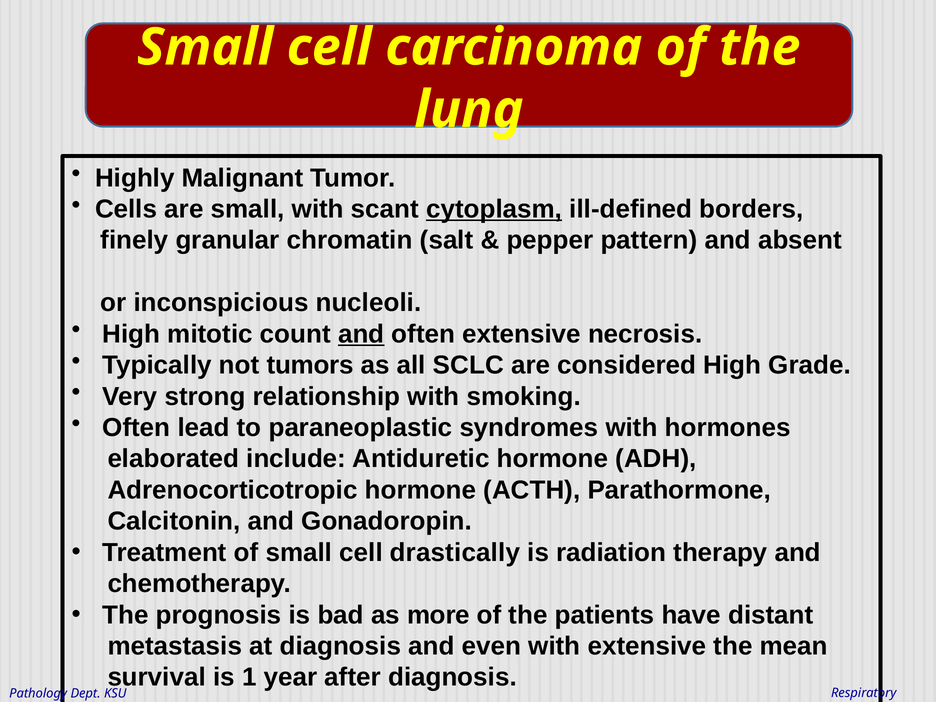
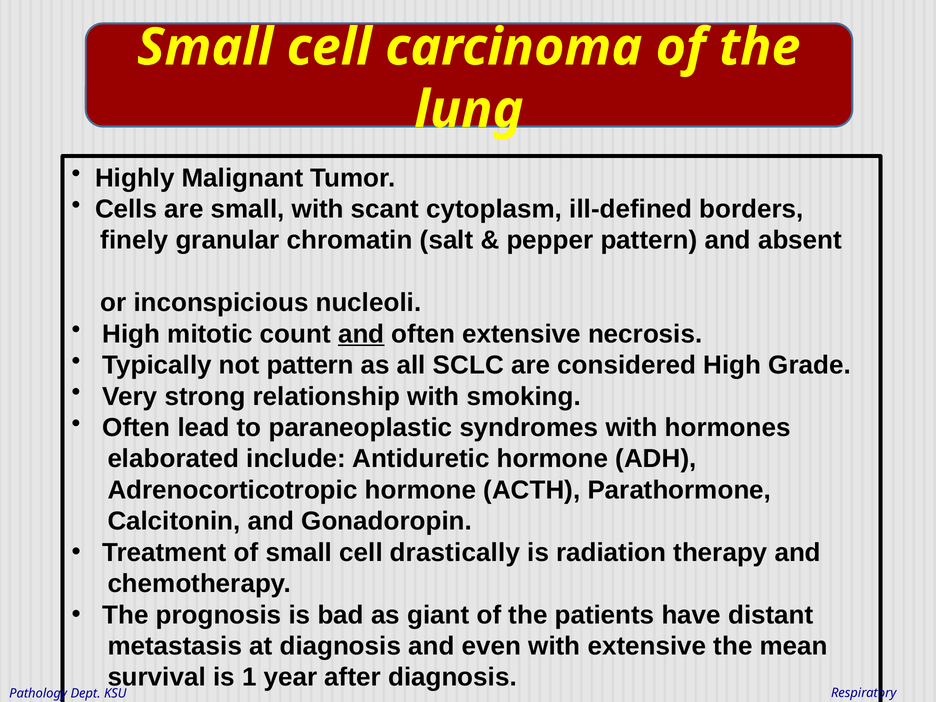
cytoplasm underline: present -> none (494, 209)
not tumors: tumors -> pattern (310, 365)
more: more -> giant (438, 615)
